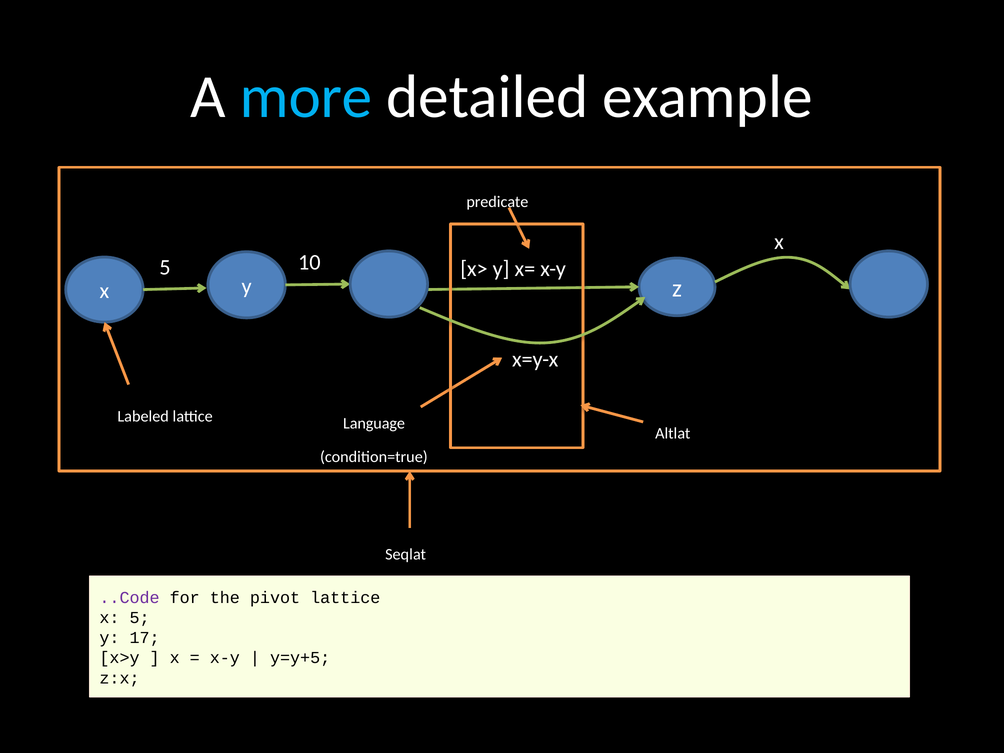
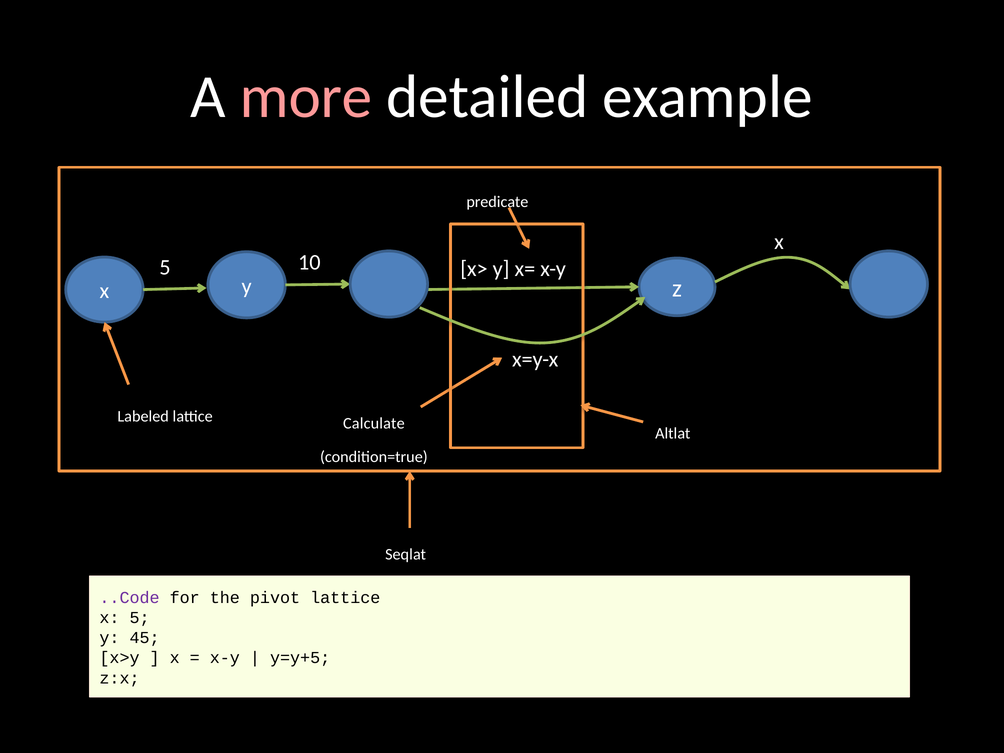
more colour: light blue -> pink (306, 97)
Language: Language -> Calculate (374, 424)
17: 17 -> 45 (145, 638)
